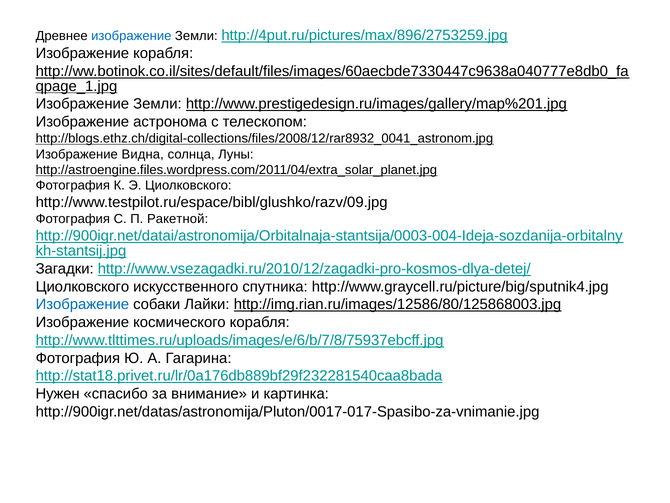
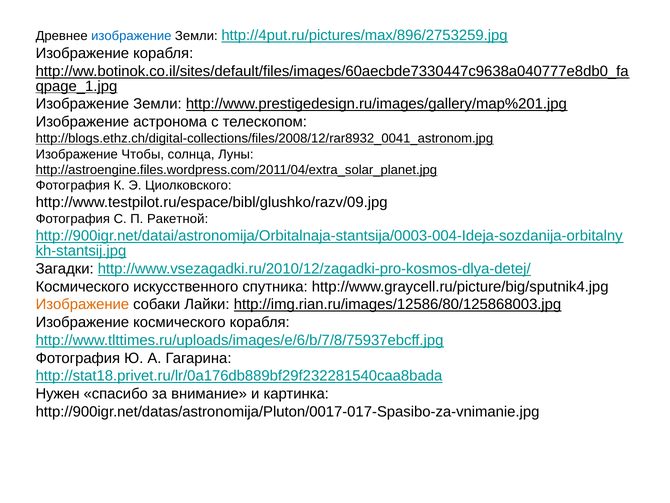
Видна: Видна -> Чтобы (143, 154)
Циолковского: Циолковского -> Космического (82, 286)
Изображение colour: blue -> orange (82, 304)
